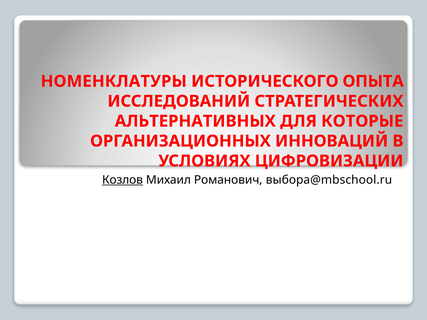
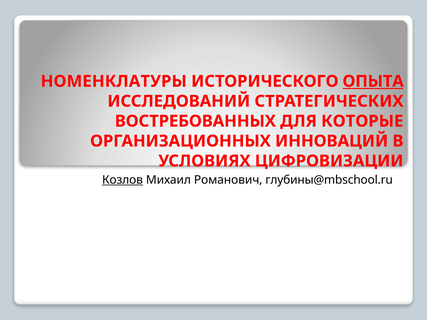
ОПЫТА underline: none -> present (373, 81)
АЛЬТЕРНАТИВНЫХ: АЛЬТЕРНАТИВНЫХ -> ВОСТРЕБОВАННЫХ (195, 121)
выбора@mbschool.ru: выбора@mbschool.ru -> глубины@mbschool.ru (329, 180)
